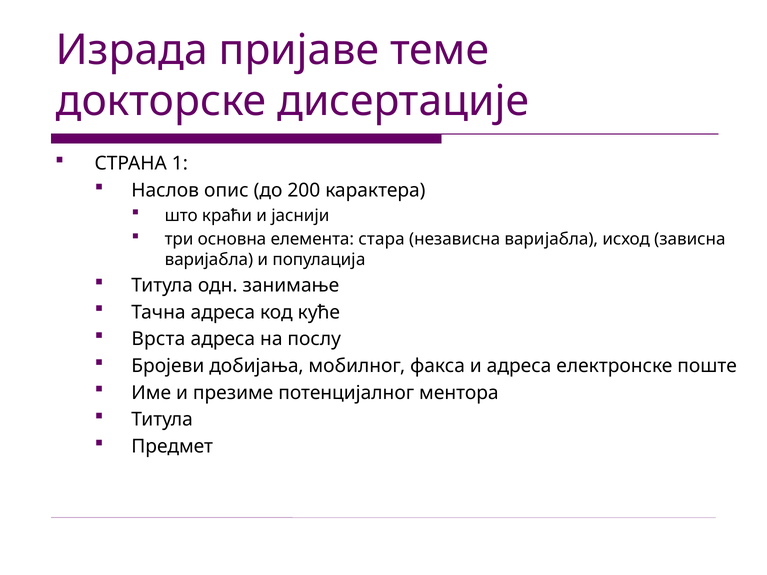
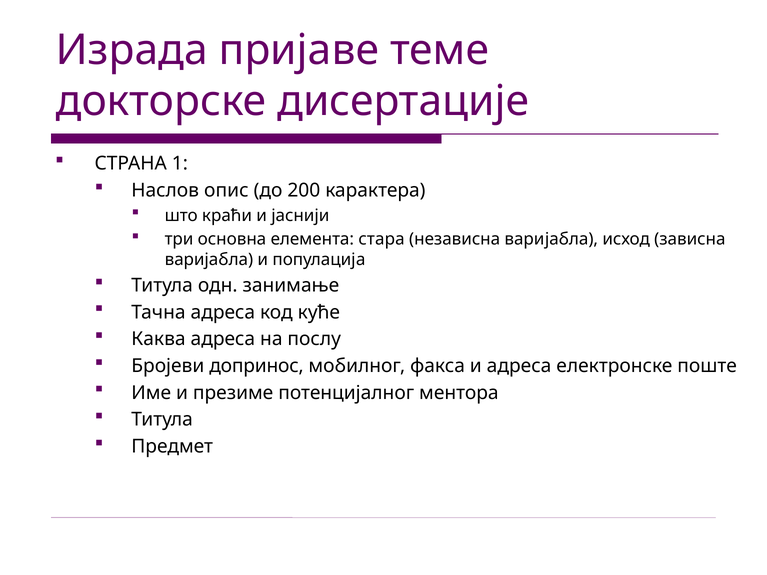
Врста: Врста -> Каква (158, 339)
добијања: добијања -> допринос (256, 366)
